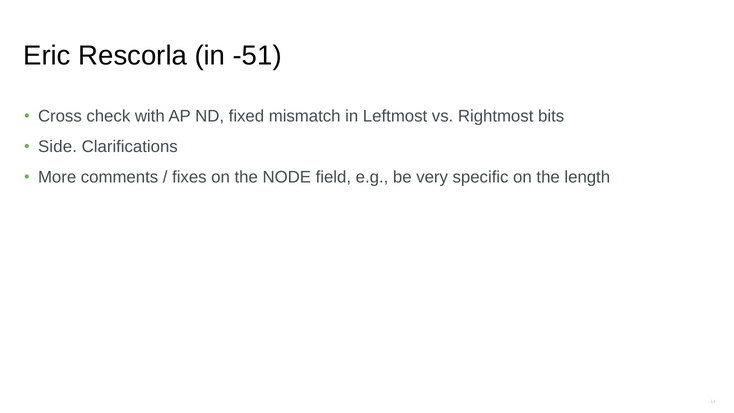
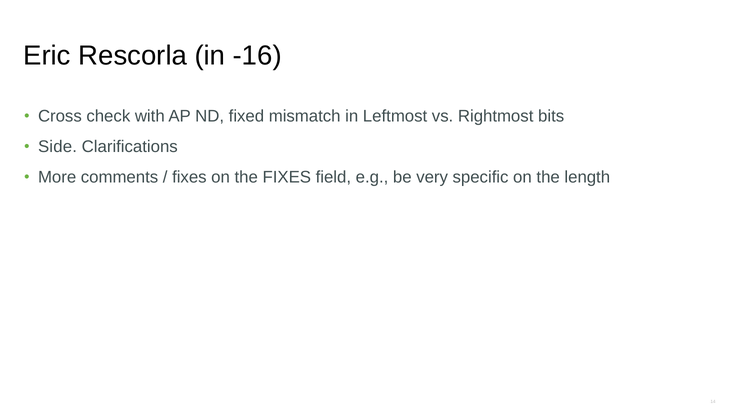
-51: -51 -> -16 (257, 56)
the NODE: NODE -> FIXES (287, 177)
